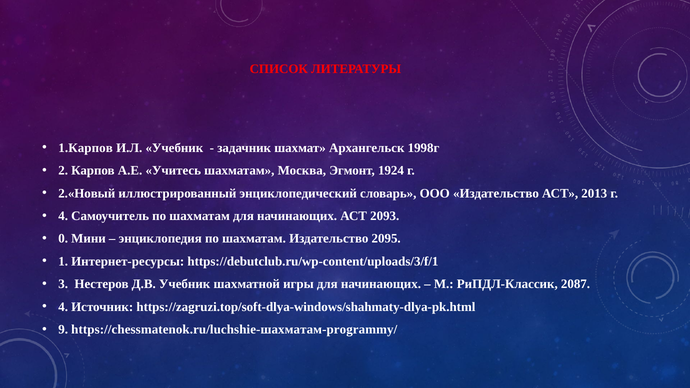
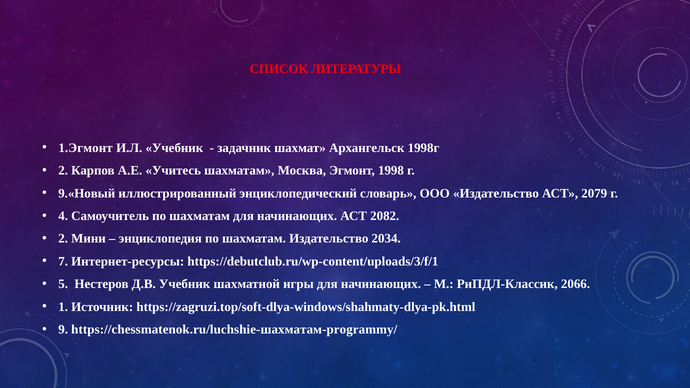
1.Карпов: 1.Карпов -> 1.Эгмонт (86, 148)
1924: 1924 -> 1998 (391, 171)
2.«Новый: 2.«Новый -> 9.«Новый (87, 193)
2013: 2013 -> 2079 (594, 193)
2093: 2093 -> 2082 (385, 216)
0: 0 -> 2 (63, 239)
2095: 2095 -> 2034 (386, 239)
1: 1 -> 7 (63, 261)
3: 3 -> 5 (63, 284)
2087: 2087 -> 2066 (576, 284)
4: 4 -> 1 (63, 307)
